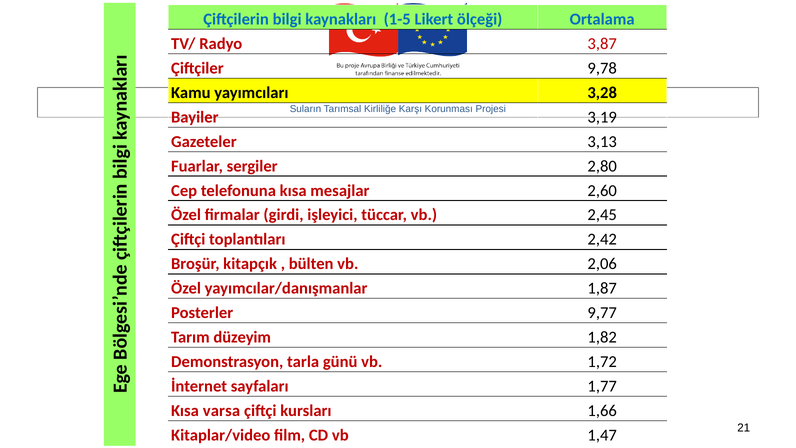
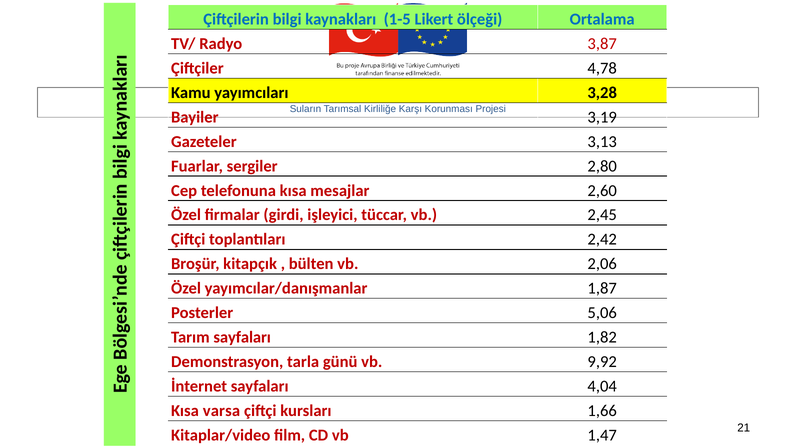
9,78: 9,78 -> 4,78 (602, 68)
9,77: 9,77 -> 5,06 (602, 313)
Tarım düzeyim: düzeyim -> sayfaları (242, 337)
1,72: 1,72 -> 9,92 (602, 362)
1,77: 1,77 -> 4,04 (602, 386)
